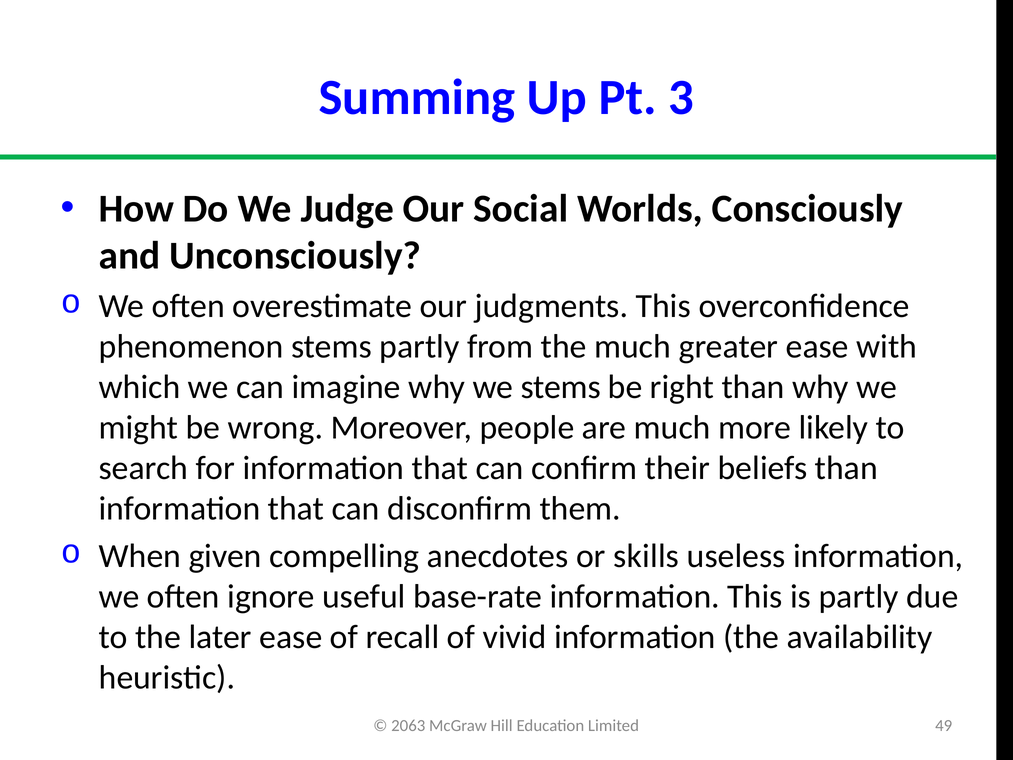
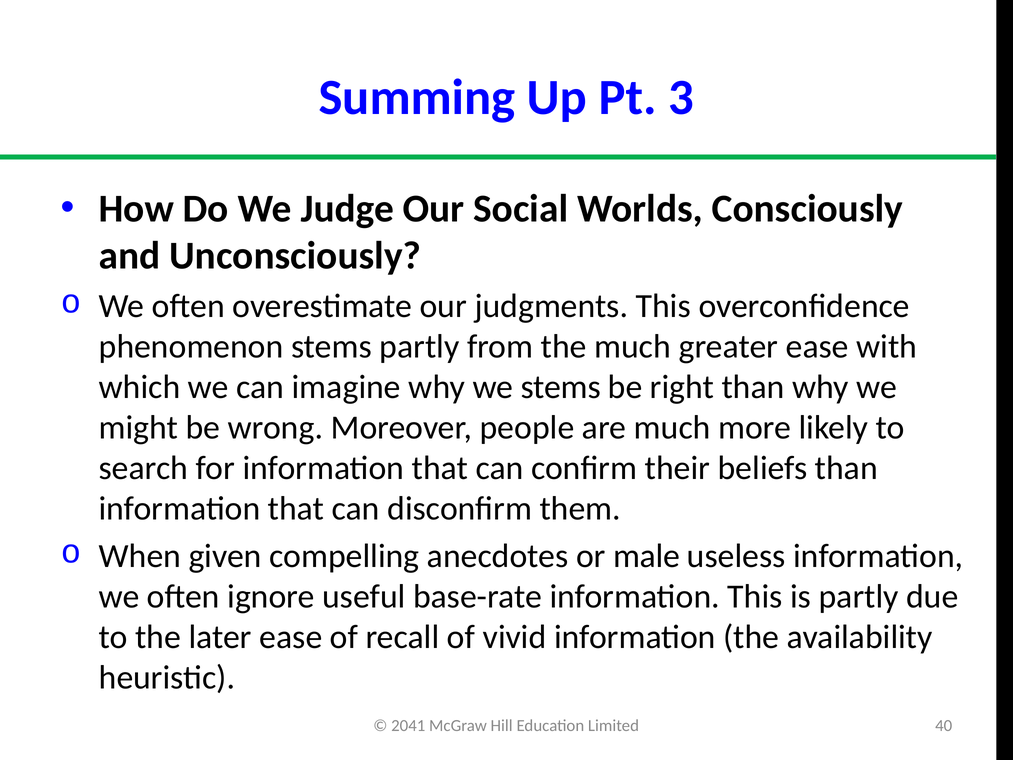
skills: skills -> male (646, 556)
2063: 2063 -> 2041 (408, 725)
49: 49 -> 40 (944, 725)
